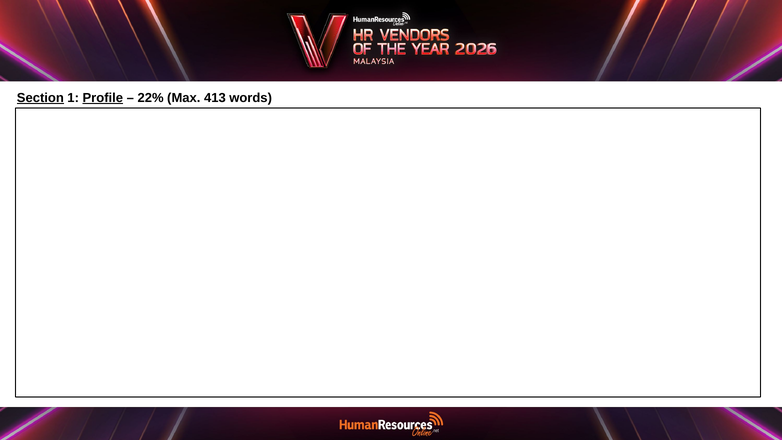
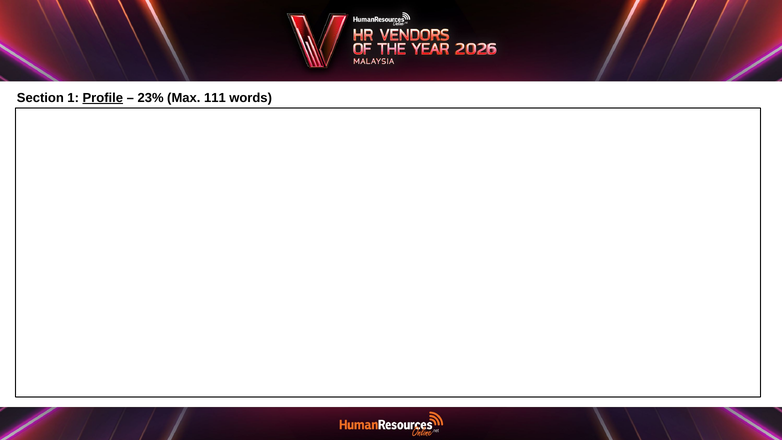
Section underline: present -> none (40, 98)
22%: 22% -> 23% (151, 98)
413: 413 -> 111 (215, 98)
